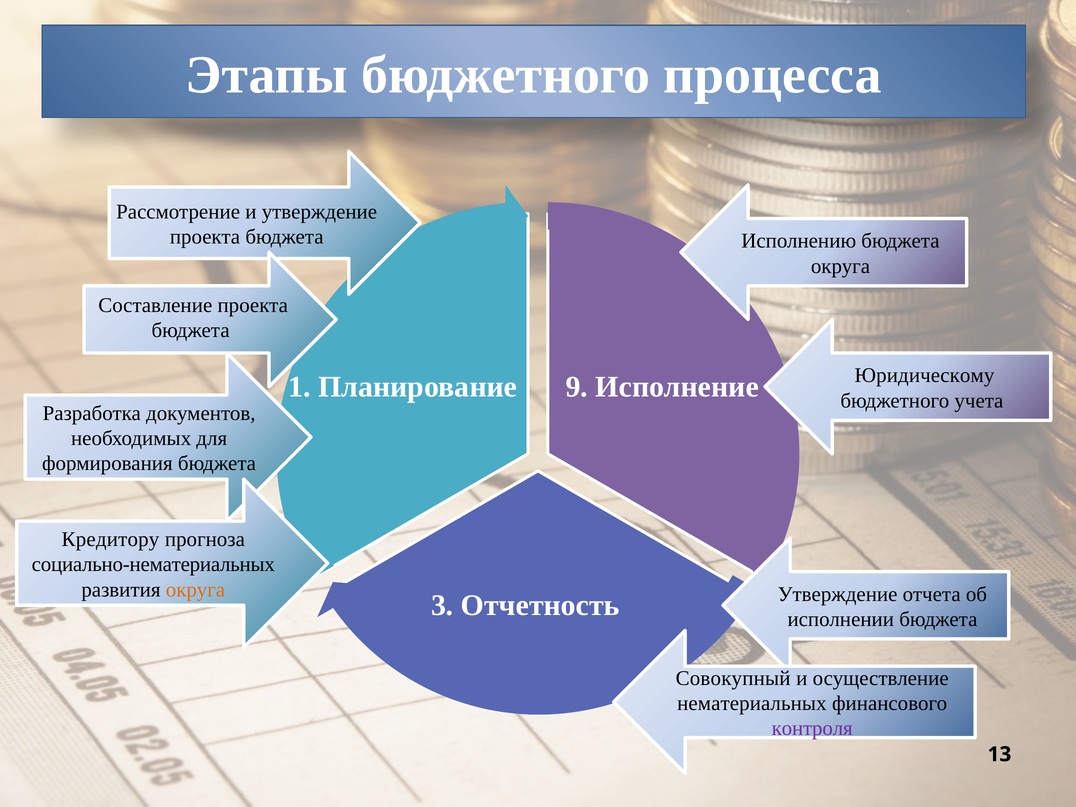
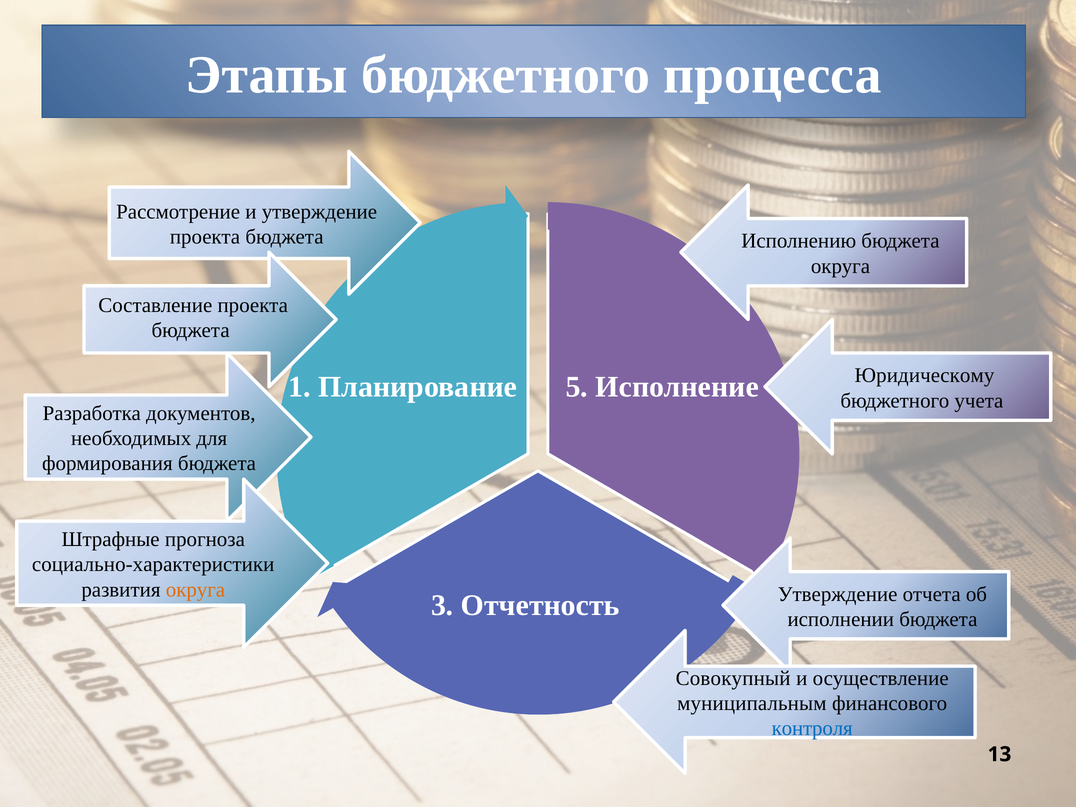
9: 9 -> 5 (577, 387)
Кредитору: Кредитору -> Штрафные (111, 539)
социально-нематериальных: социально-нематериальных -> социально-характеристики (153, 565)
нематериальных: нематериальных -> муниципальным (752, 703)
контроля colour: purple -> blue (812, 728)
